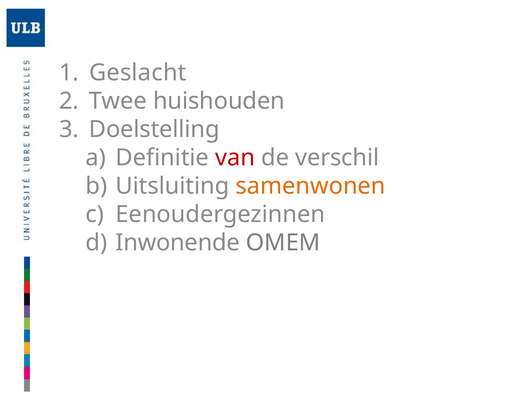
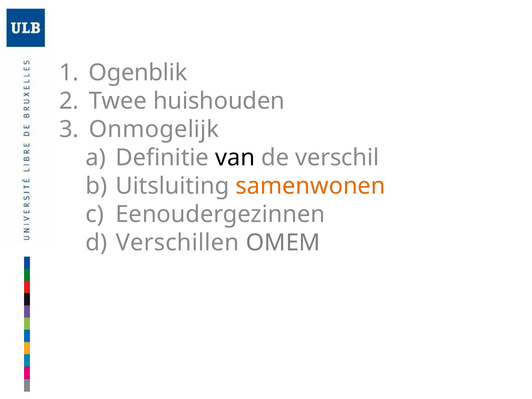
Geslacht: Geslacht -> Ogenblik (138, 73)
Doelstelling: Doelstelling -> Onmogelijk (154, 129)
van colour: red -> black (235, 158)
Inwonende: Inwonende -> Verschillen (177, 243)
